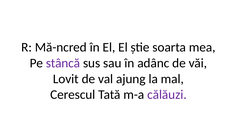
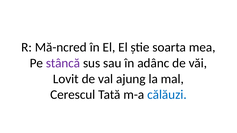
călăuzi colour: purple -> blue (167, 95)
